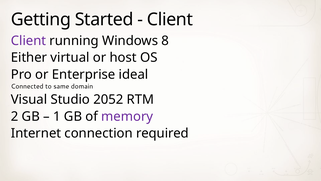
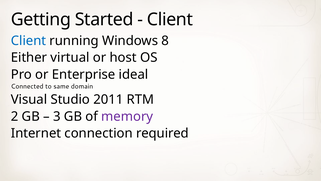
Client colour: purple -> blue (28, 41)
2052: 2052 -> 2011 (108, 99)
1: 1 -> 3 (57, 116)
